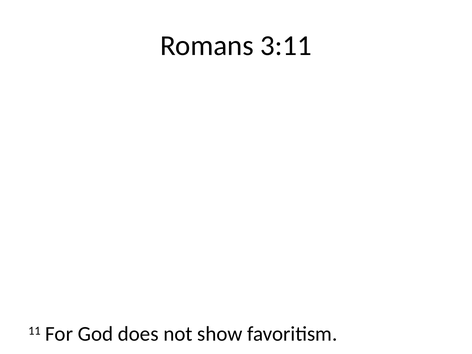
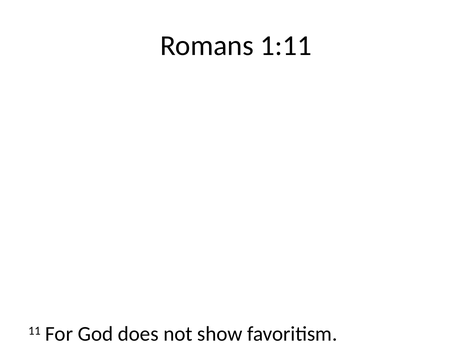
3:11: 3:11 -> 1:11 (286, 46)
